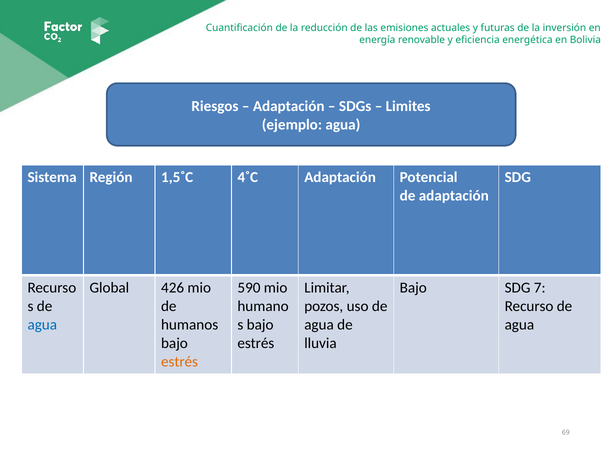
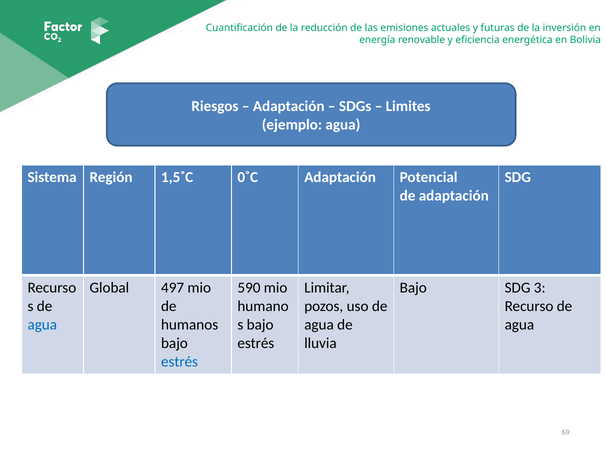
4˚C: 4˚C -> 0˚C (248, 178)
426: 426 -> 497 (173, 288)
7: 7 -> 3 (540, 288)
estrés colour: orange -> blue (180, 362)
